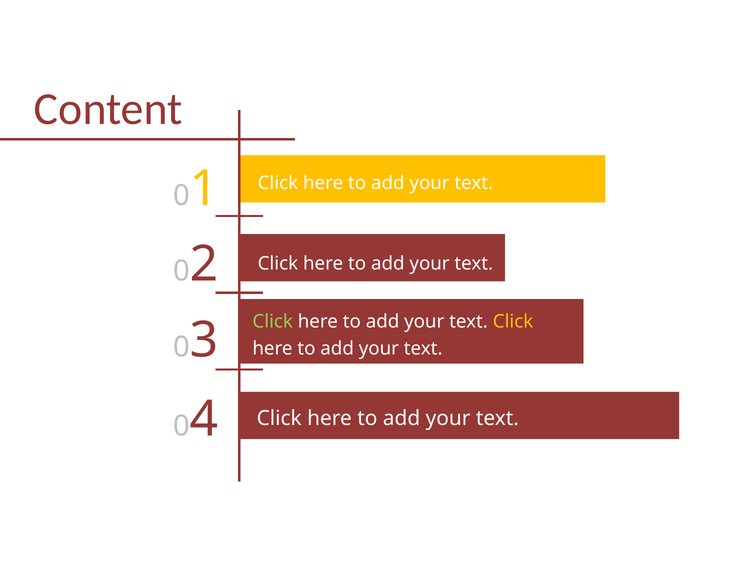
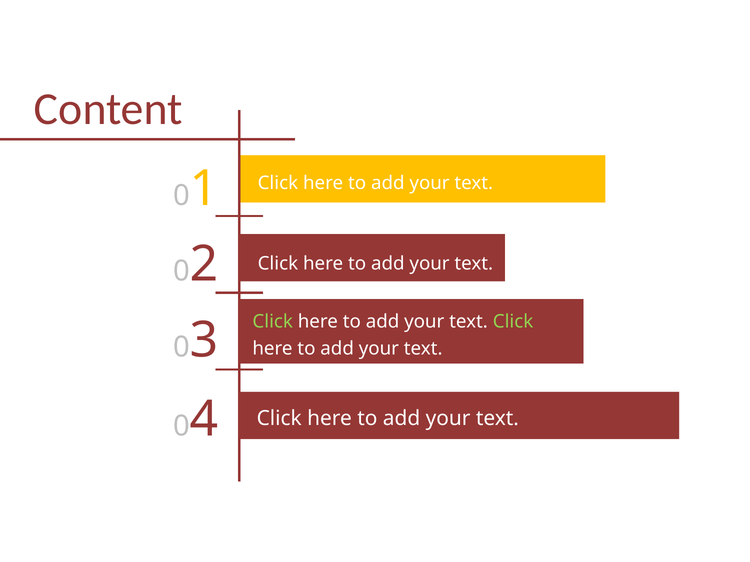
Click colour: yellow -> light green (513, 322)
